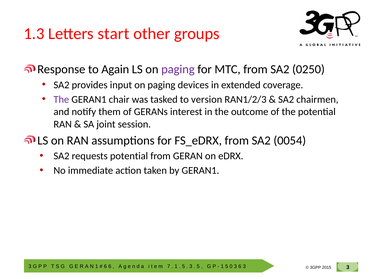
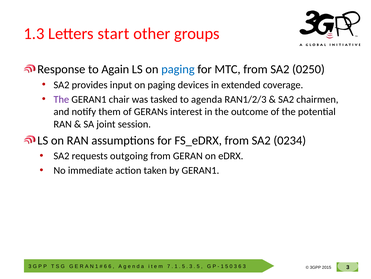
paging colour: purple -> blue (178, 69)
version: version -> agenda (207, 99)
0054: 0054 -> 0234 (290, 140)
requests potential: potential -> outgoing (129, 156)
